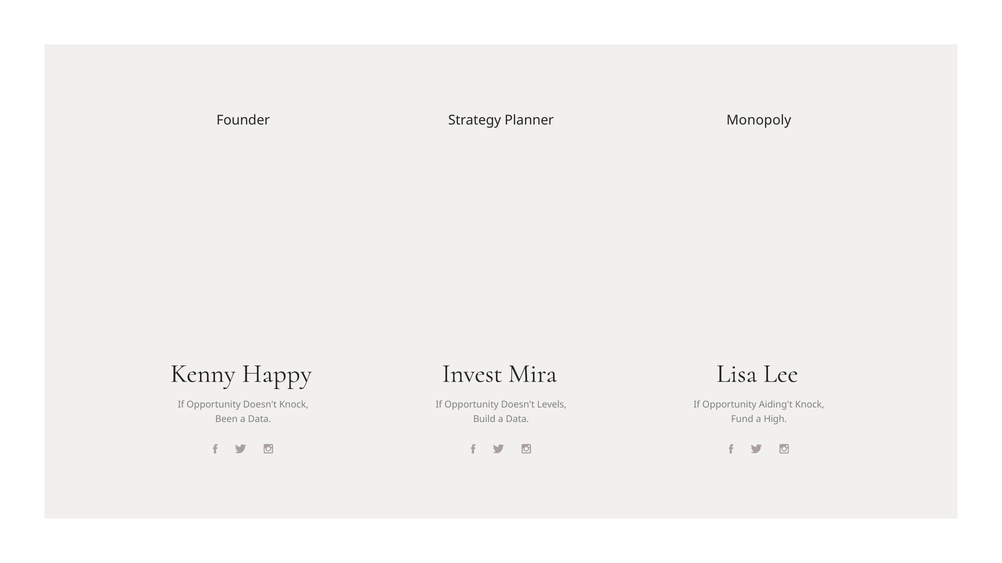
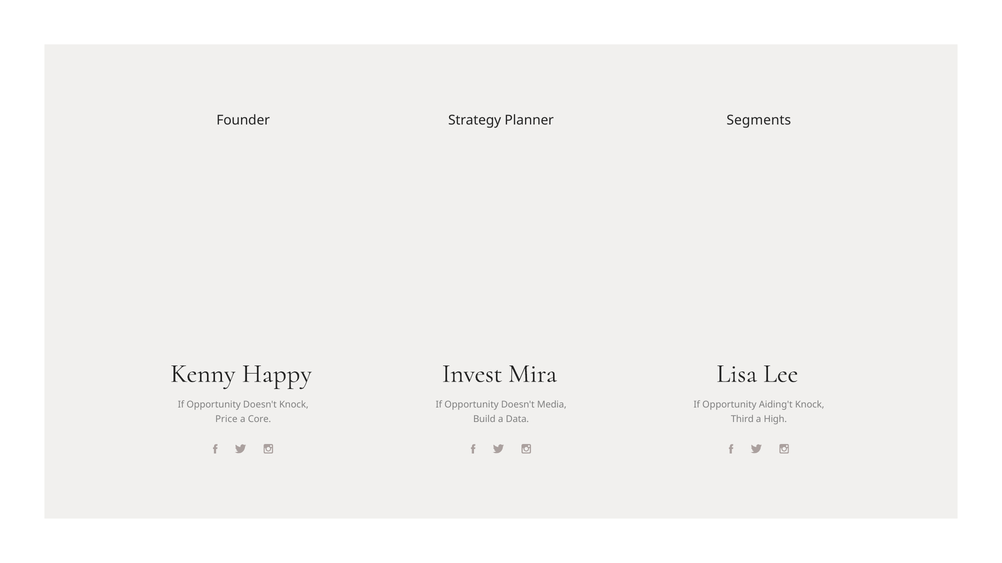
Monopoly: Monopoly -> Segments (759, 121)
Levels: Levels -> Media (552, 405)
Been: Been -> Price (226, 420)
Data: Data -> Core (260, 420)
Fund: Fund -> Third (742, 420)
